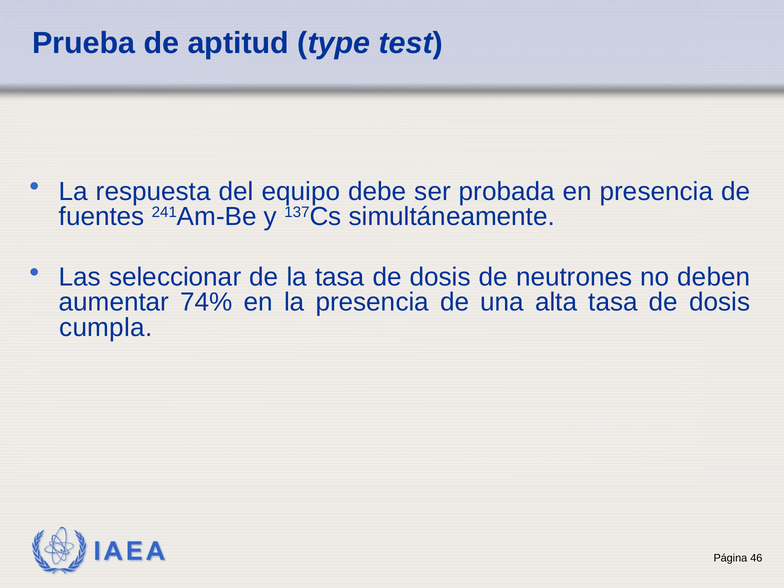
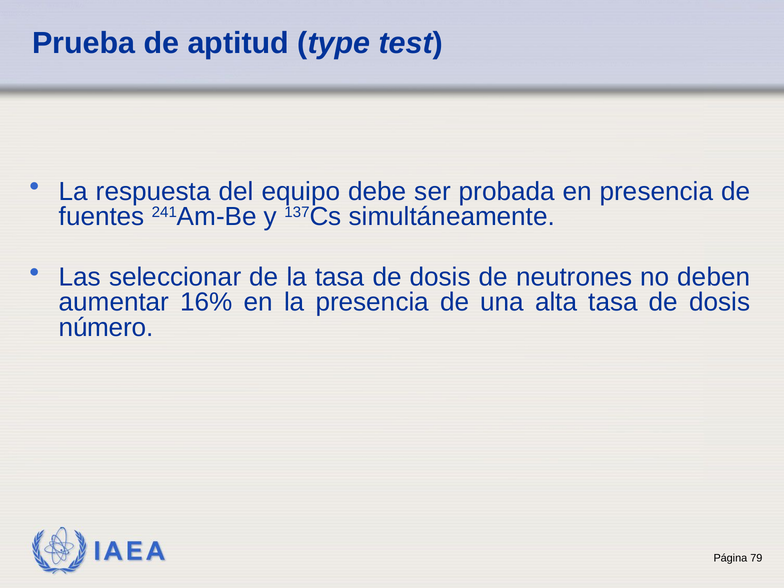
74%: 74% -> 16% (206, 302)
cumpla: cumpla -> número (106, 327)
46: 46 -> 79 (756, 558)
